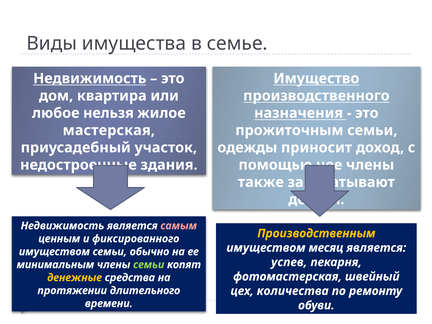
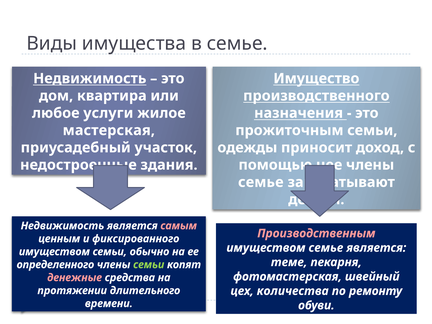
нельзя: нельзя -> услуги (108, 113)
также: также -> семье (261, 182)
Производственным colour: yellow -> pink (316, 233)
имуществом месяц: месяц -> семье (326, 248)
успев: успев -> теме (289, 262)
минимальным: минимальным -> определенного (55, 265)
денежные colour: yellow -> pink (75, 278)
